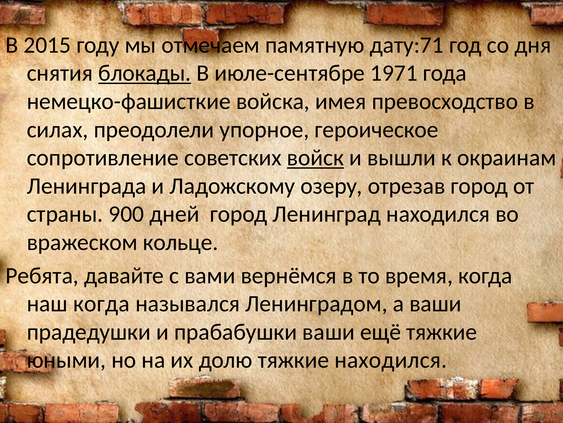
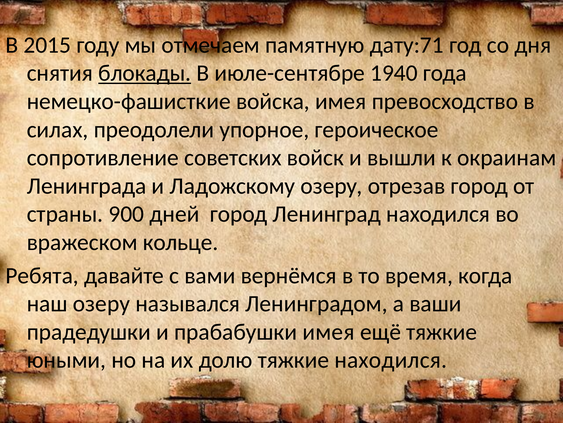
1971: 1971 -> 1940 (394, 73)
войск underline: present -> none (315, 158)
наш когда: когда -> озеру (101, 303)
прабабушки ваши: ваши -> имея (329, 331)
